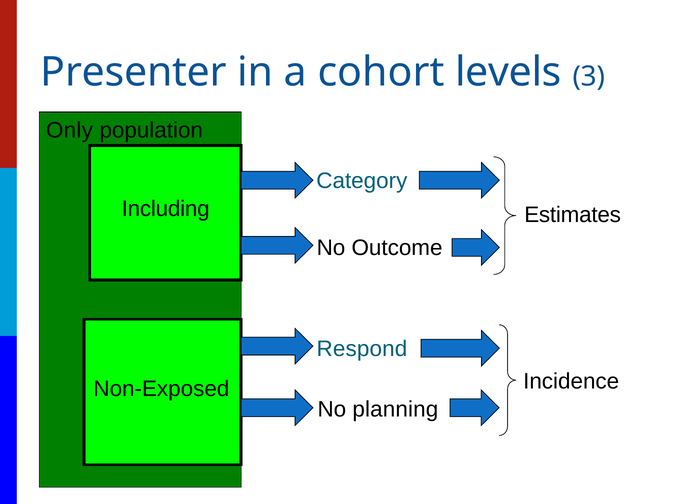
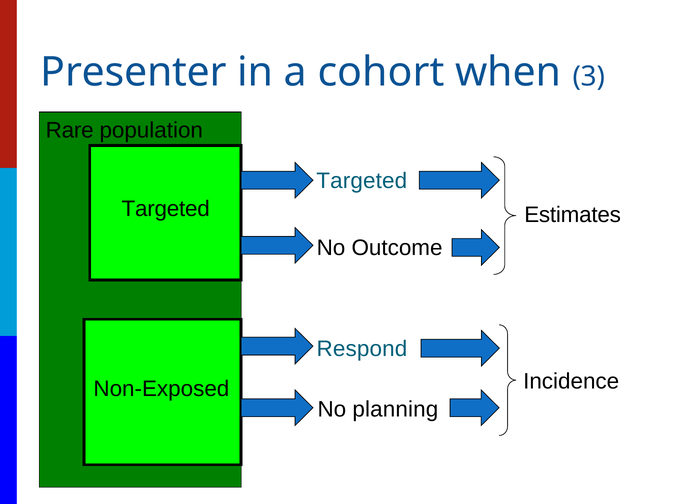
levels: levels -> when (508, 72)
Only: Only -> Rare (70, 130)
Category: Category -> Targeted (362, 181)
Including: Including -> Targeted (166, 209)
